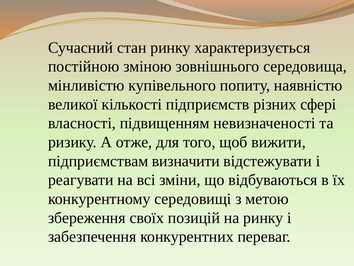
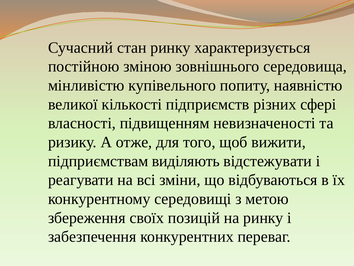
визначити: визначити -> виділяють (186, 161)
